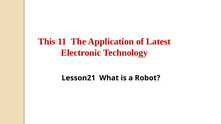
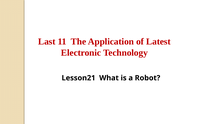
This: This -> Last (47, 42)
